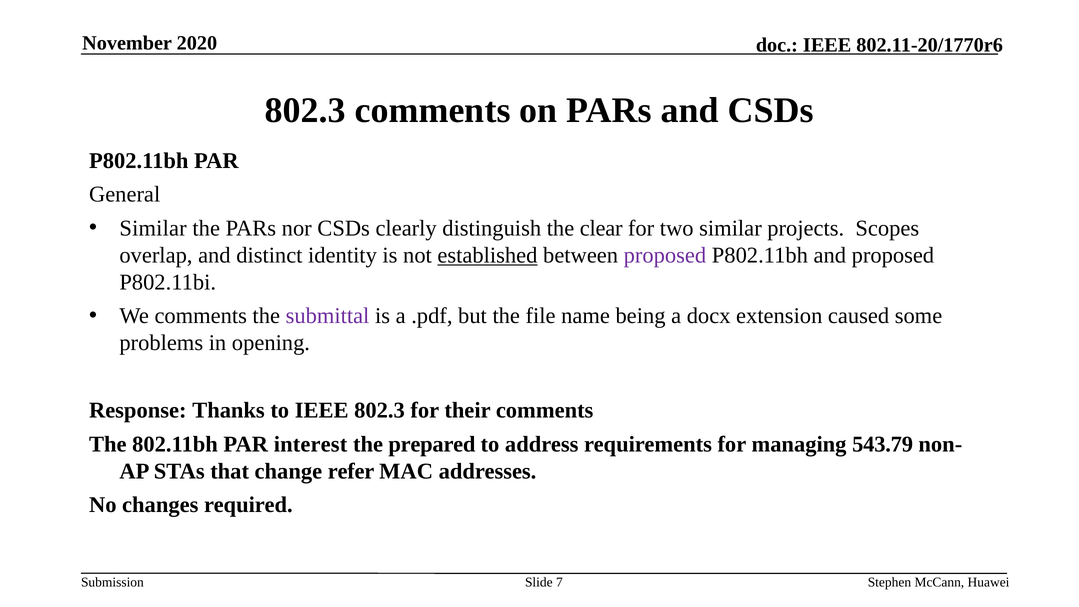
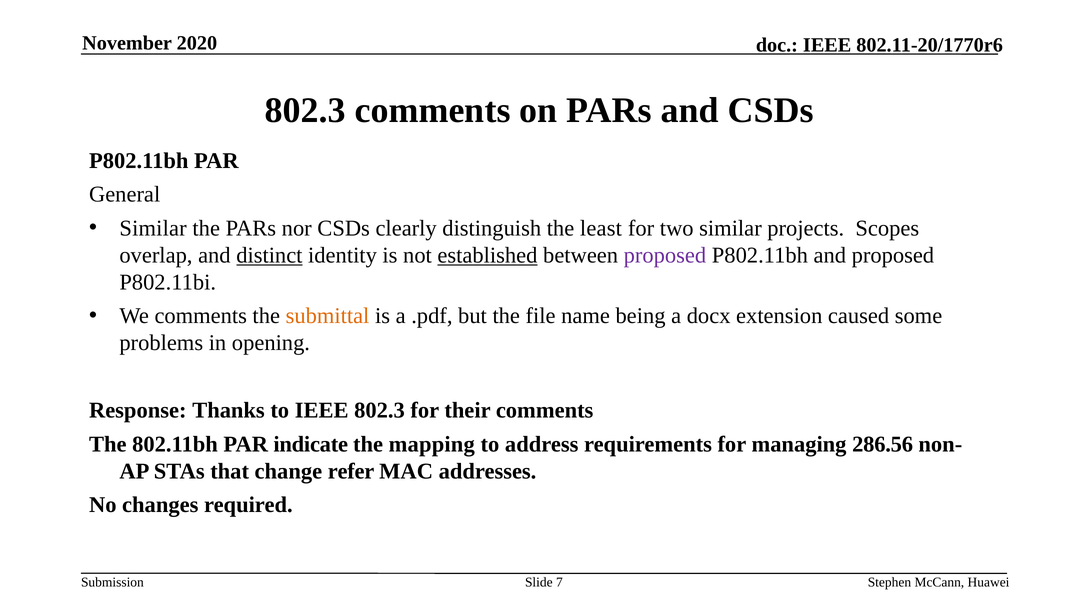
clear: clear -> least (601, 228)
distinct underline: none -> present (269, 255)
submittal colour: purple -> orange (327, 316)
interest: interest -> indicate (311, 444)
prepared: prepared -> mapping (432, 444)
543.79: 543.79 -> 286.56 (883, 444)
